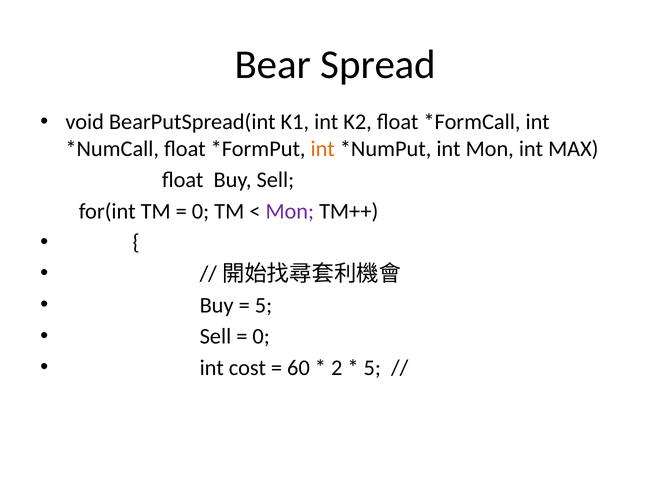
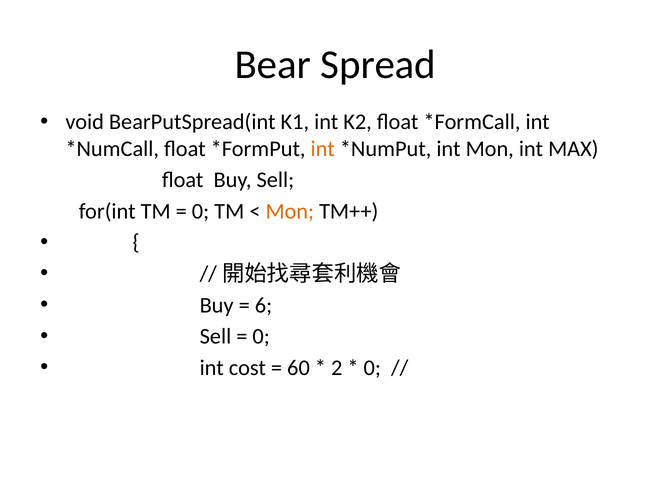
Mon colour: purple -> orange (290, 211)
5: 5 -> 6 (263, 305)
5: 5 -> 0 (372, 368)
